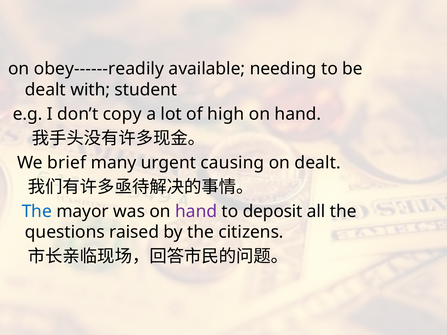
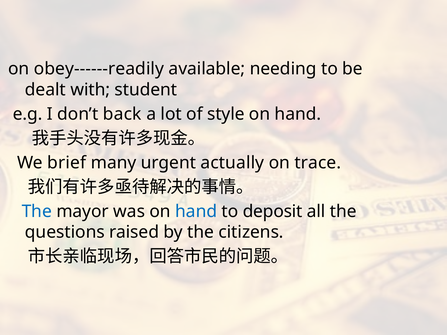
copy: copy -> back (122, 114)
high: high -> style (226, 114)
causing: causing -> actually (232, 163)
on dealt: dealt -> trace (318, 163)
hand colour: purple -> blue (196, 212)
